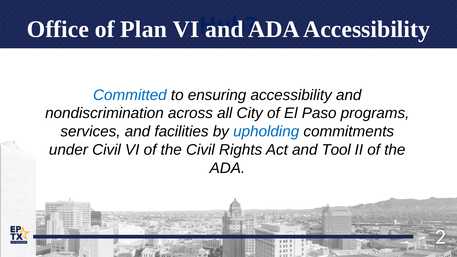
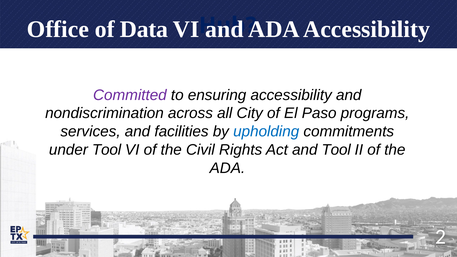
Plan: Plan -> Data (144, 29)
Committed colour: blue -> purple (130, 95)
under Civil: Civil -> Tool (107, 150)
